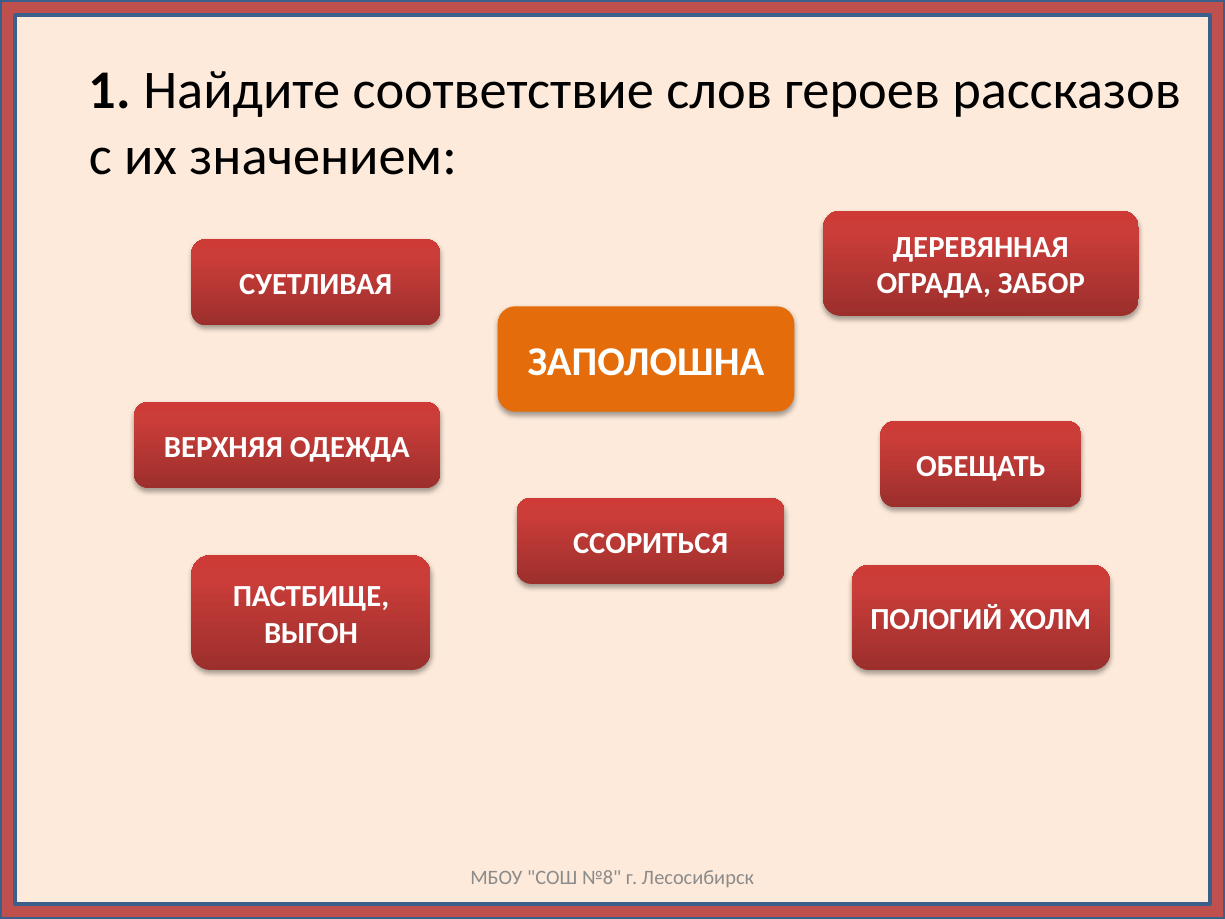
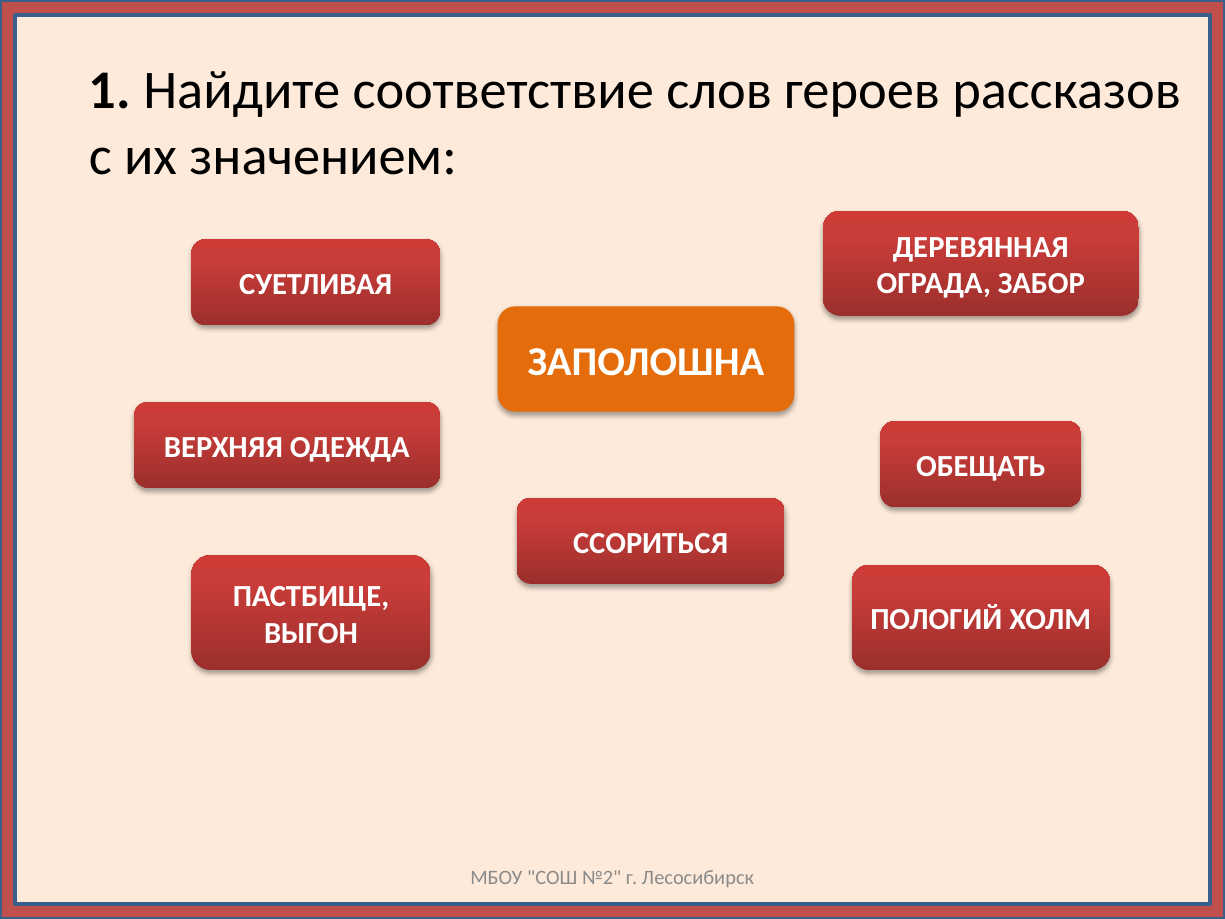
№8: №8 -> №2 (602, 877)
